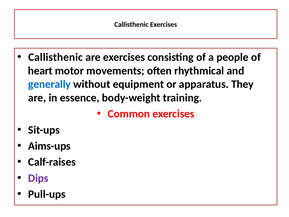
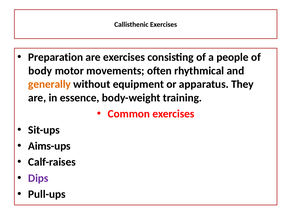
Callisthenic: Callisthenic -> Preparation (56, 57)
heart: heart -> body (40, 71)
generally colour: blue -> orange (50, 84)
